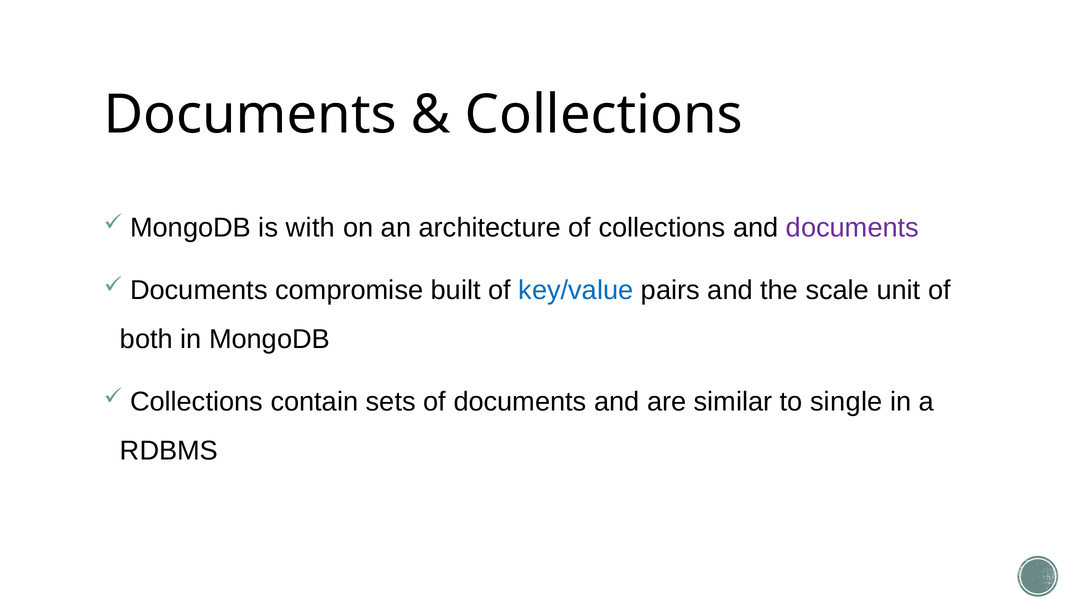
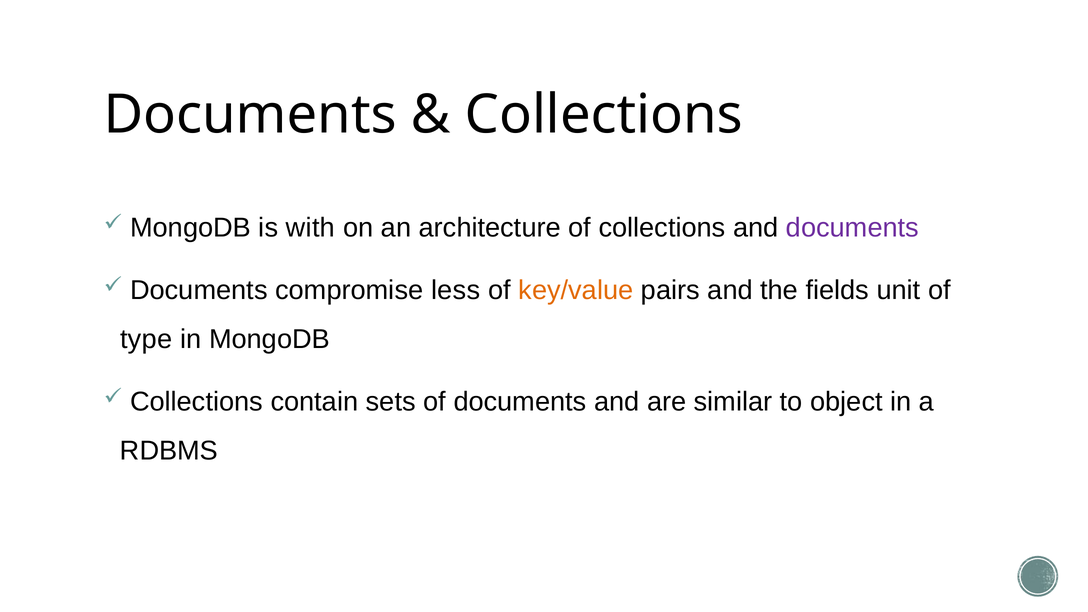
built: built -> less (456, 290)
key/value colour: blue -> orange (576, 290)
scale: scale -> fields (837, 290)
both: both -> type (146, 339)
single: single -> object (846, 402)
